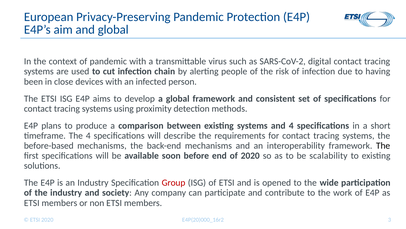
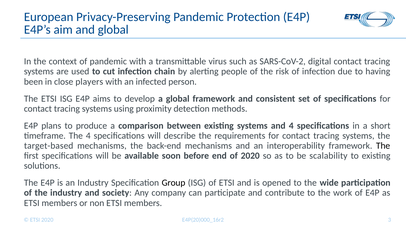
devices: devices -> players (89, 81)
before-based: before-based -> target-based (49, 145)
Group colour: red -> black (173, 182)
